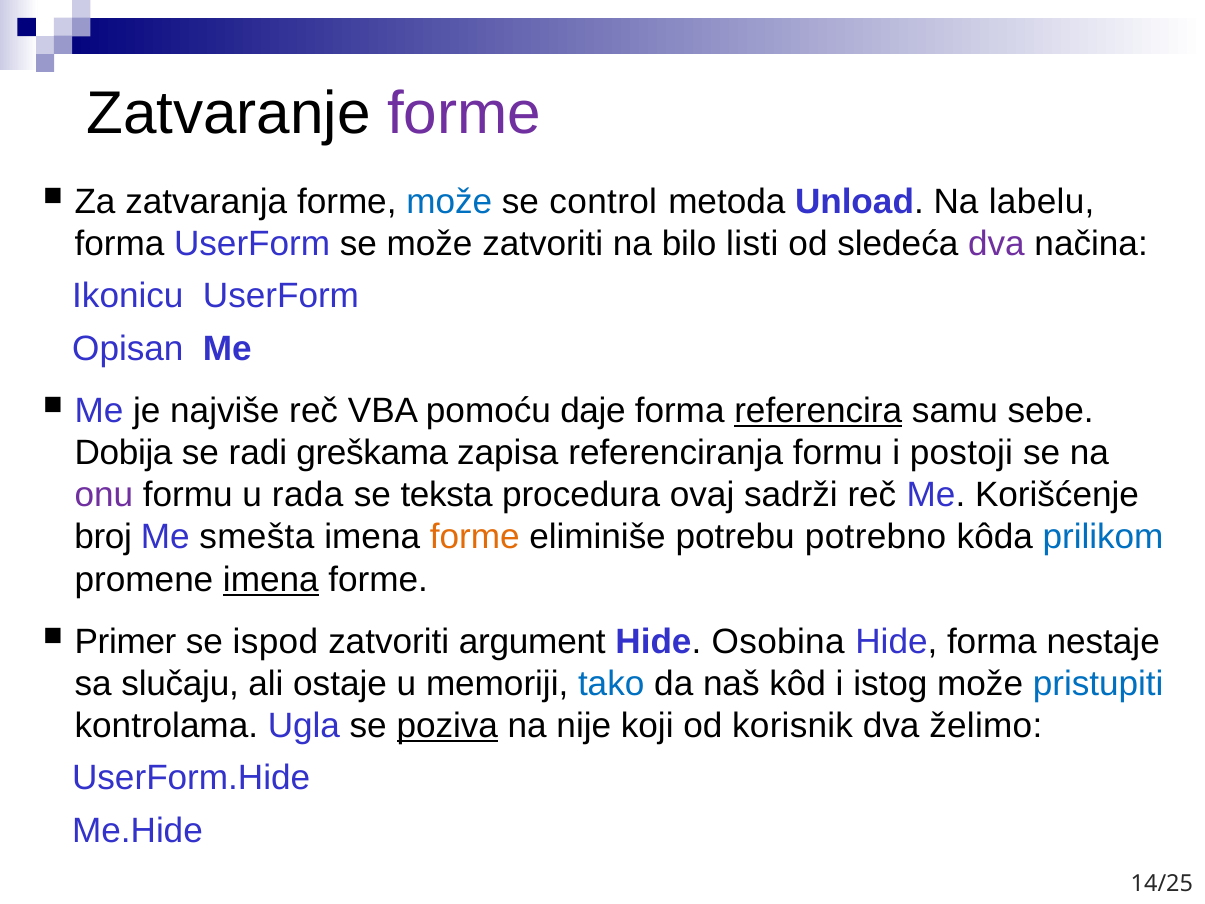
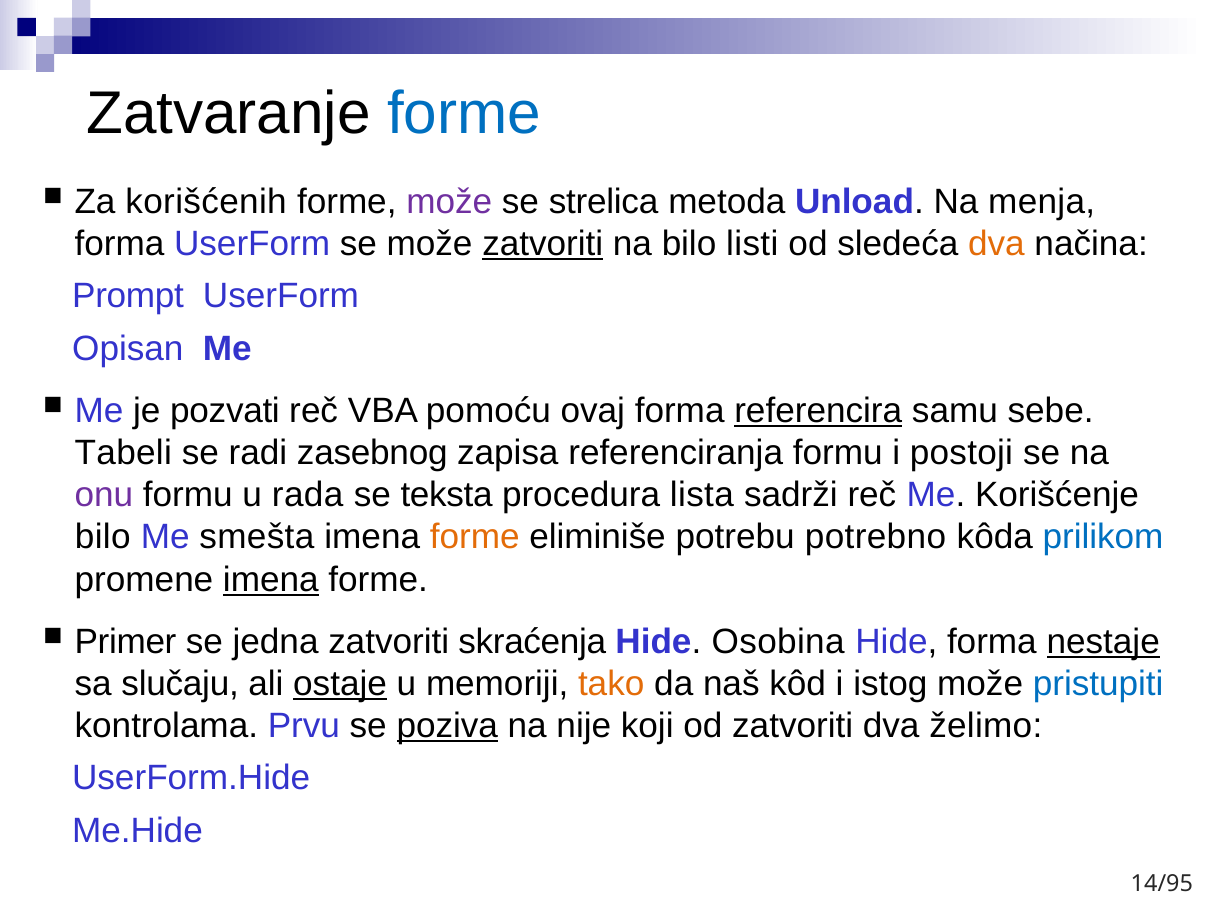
forme colour: purple -> blue (464, 113)
zatvaranja: zatvaranja -> korišćenih (206, 202)
može colour: blue -> purple (449, 202)
control: control -> strelica (604, 202)
labelu: labelu -> menja (1042, 202)
zatvoriti underline: none -> present (543, 244)
dva colour: purple -> orange (996, 244)
Ikonicu: Ikonicu -> Prompt (128, 296)
najviše: najviše -> pozvati (225, 411)
daje: daje -> ovaj (593, 411)
Dobija: Dobija -> Tabeli (123, 453)
greškama: greškama -> zasebnog (372, 453)
ovaj: ovaj -> lista (702, 495)
broj: broj -> bilo (103, 537)
ispod: ispod -> jedna (276, 642)
argument: argument -> skraćenja (532, 642)
nestaje underline: none -> present (1103, 642)
ostaje underline: none -> present (340, 684)
tako colour: blue -> orange (611, 684)
Ugla: Ugla -> Prvu (304, 726)
od korisnik: korisnik -> zatvoriti (793, 726)
14/25: 14/25 -> 14/95 (1162, 884)
